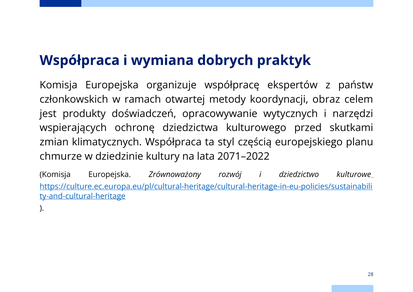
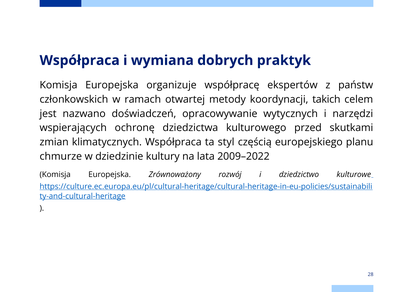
obraz: obraz -> takich (326, 99)
produkty: produkty -> nazwano (84, 114)
2071–2022: 2071–2022 -> 2009–2022 (243, 156)
